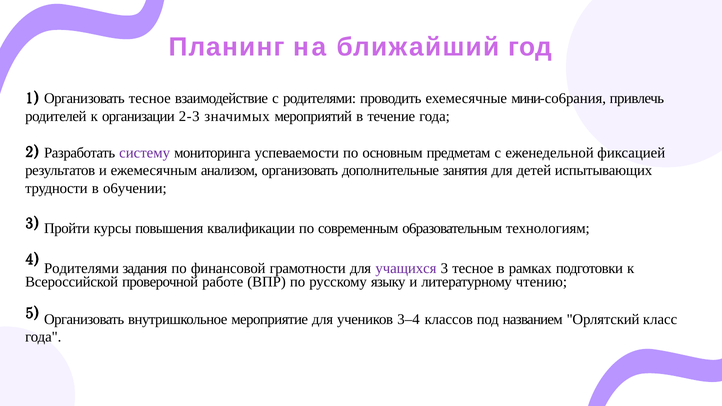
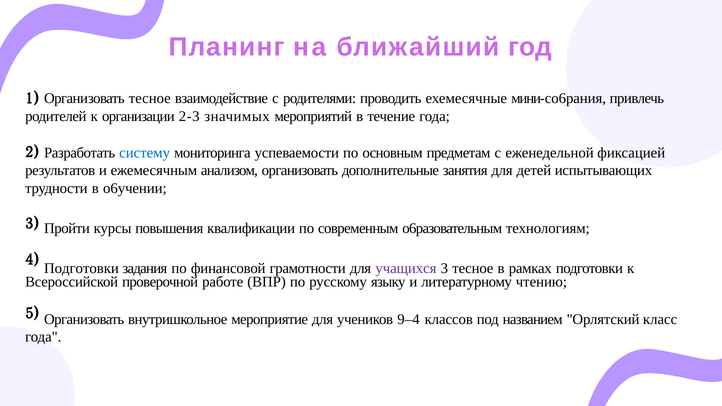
систему colour: purple -> blue (145, 153)
Родителями: Родителями -> Подготовки (81, 268)
3–4: 3–4 -> 9–4 (409, 319)
